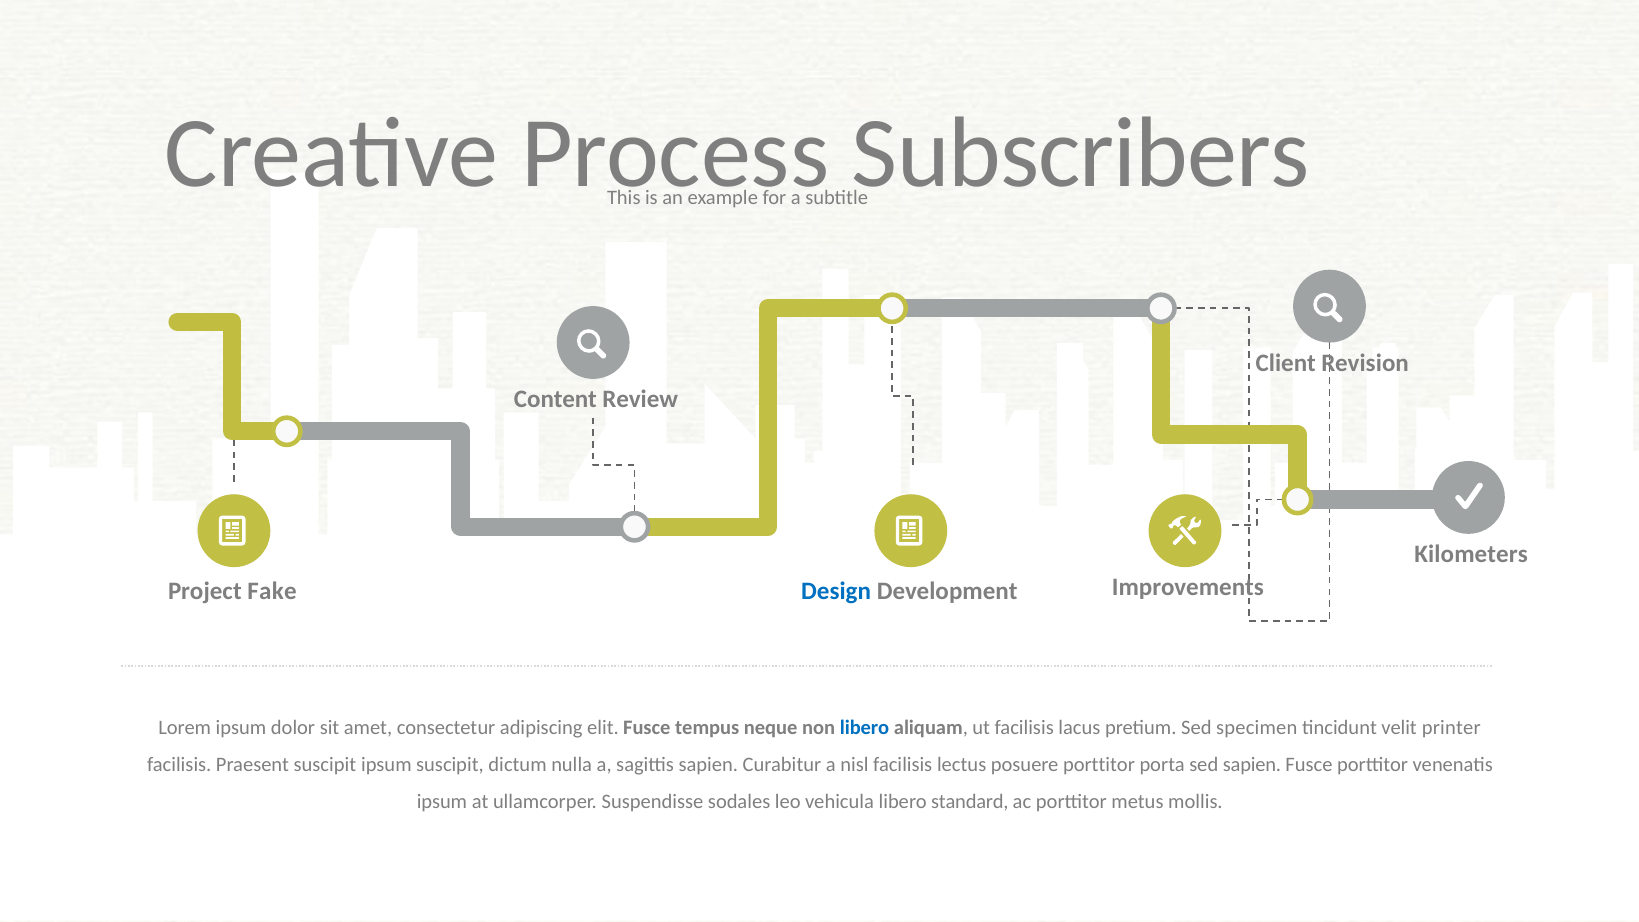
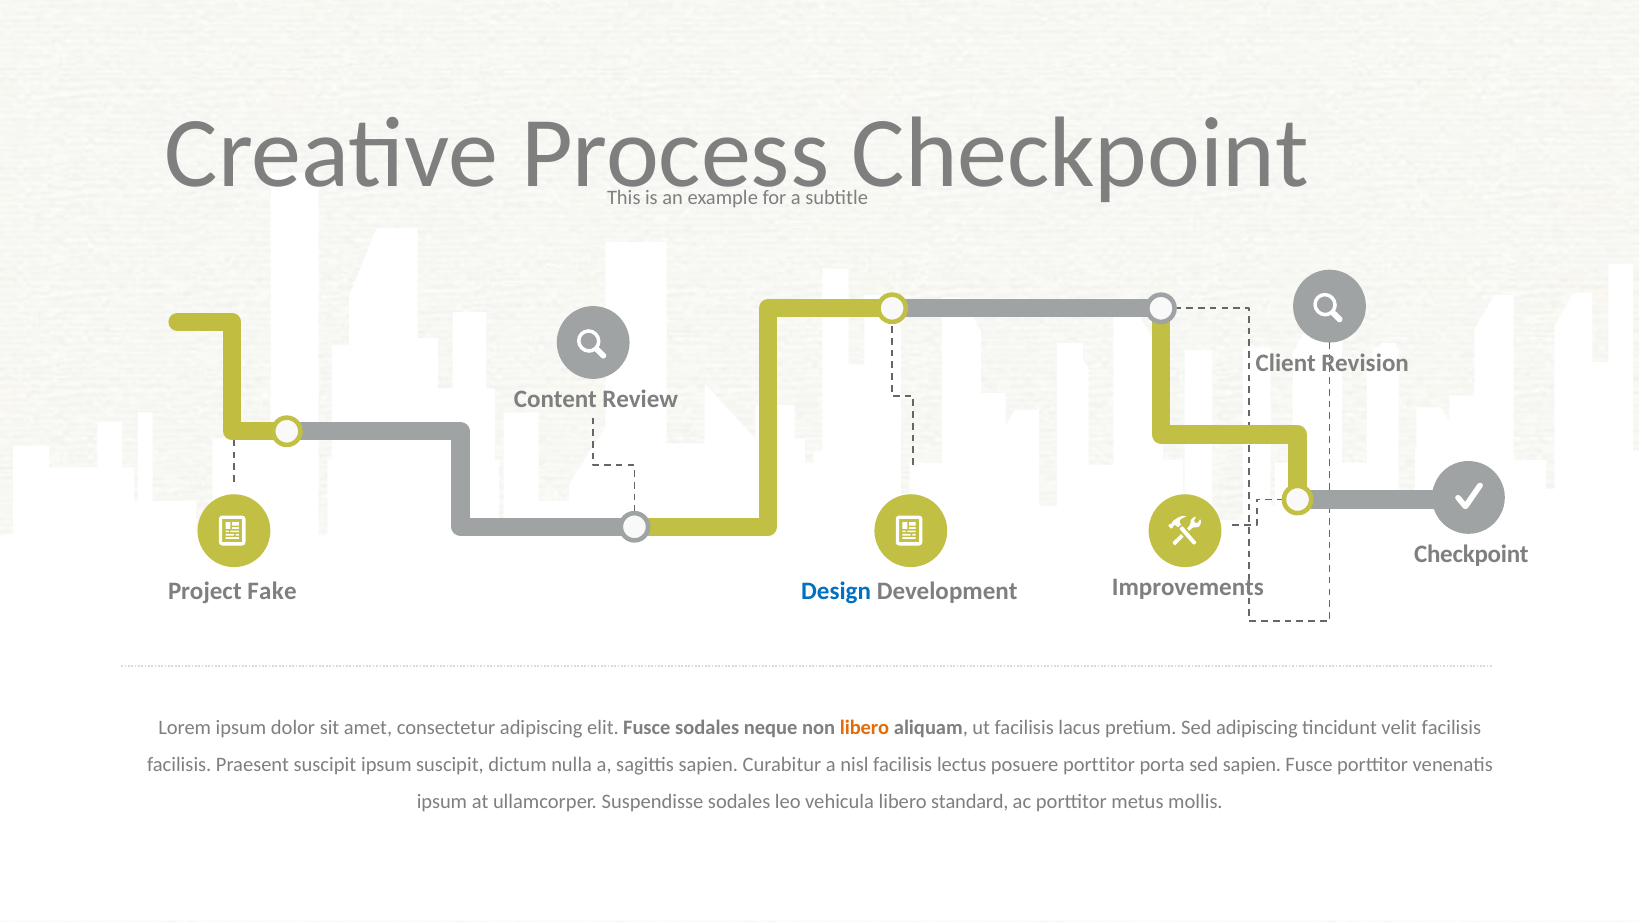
Subscribers: Subscribers -> Checkpoint (1080, 154)
Kilometers: Kilometers -> Checkpoint (1471, 554)
Fusce tempus: tempus -> sodales (707, 727)
libero colour: blue -> orange (865, 727)
Sed specimen: specimen -> adipiscing (1257, 727)
velit printer: printer -> facilisis (1451, 727)
